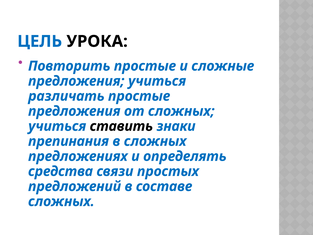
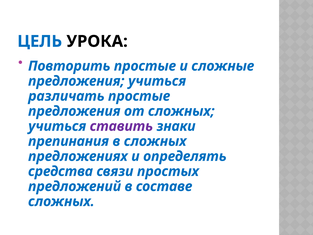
ставить colour: black -> purple (121, 126)
